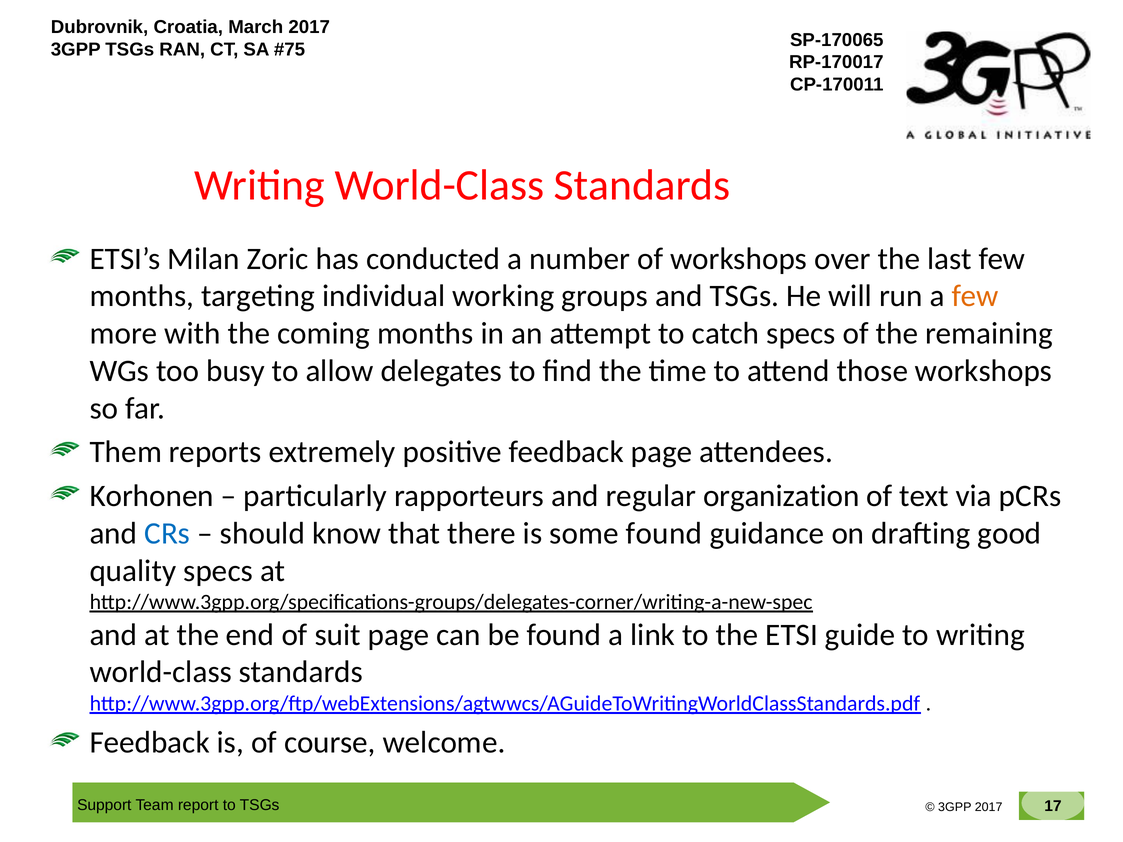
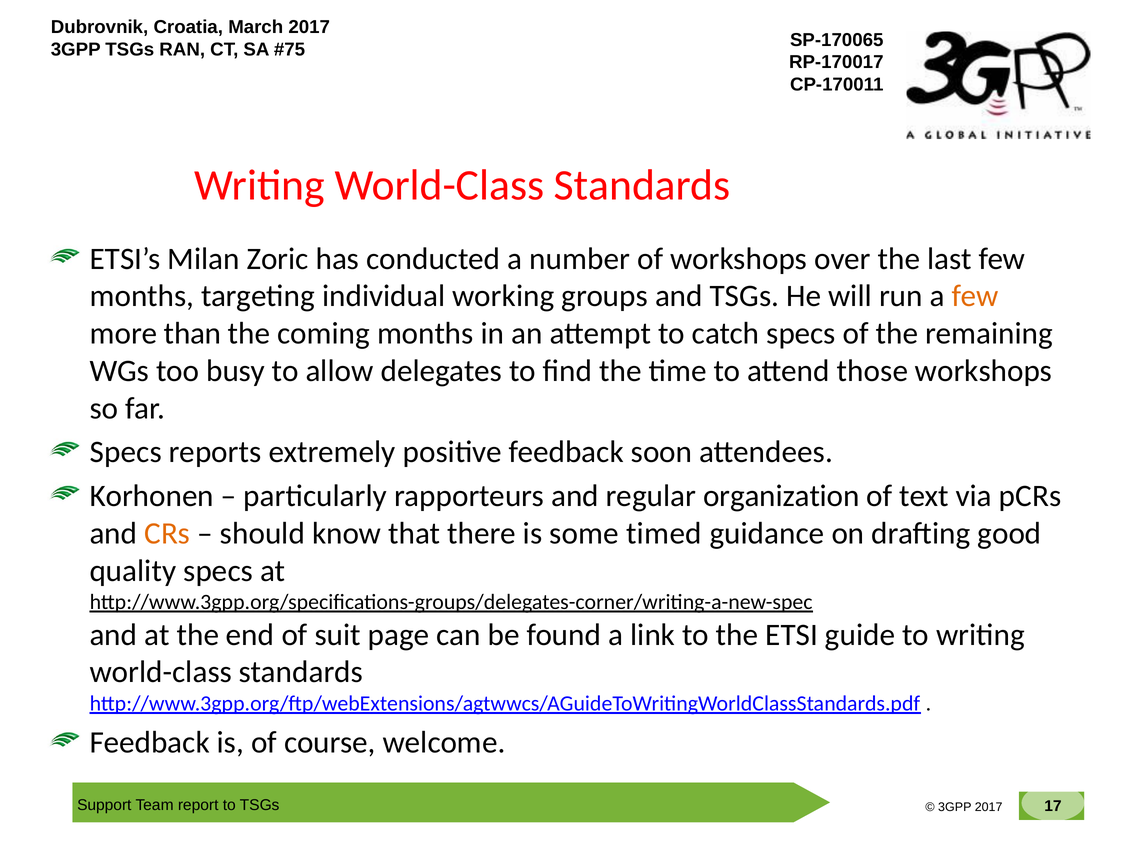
with: with -> than (193, 334)
Them: Them -> Specs (126, 452)
feedback page: page -> soon (662, 452)
CRs colour: blue -> orange (167, 533)
some found: found -> timed (664, 533)
